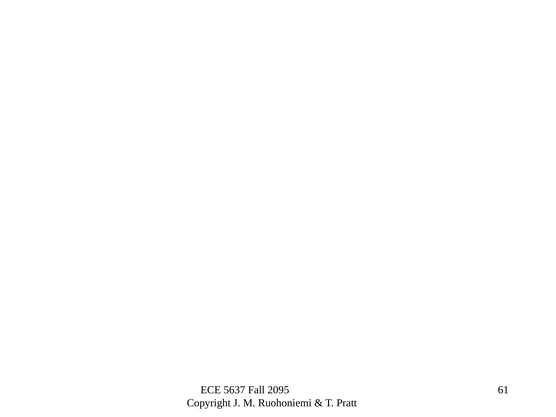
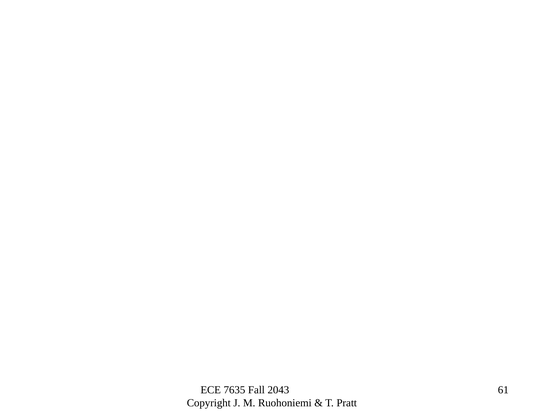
5637: 5637 -> 7635 (234, 390)
2095: 2095 -> 2043 (278, 390)
